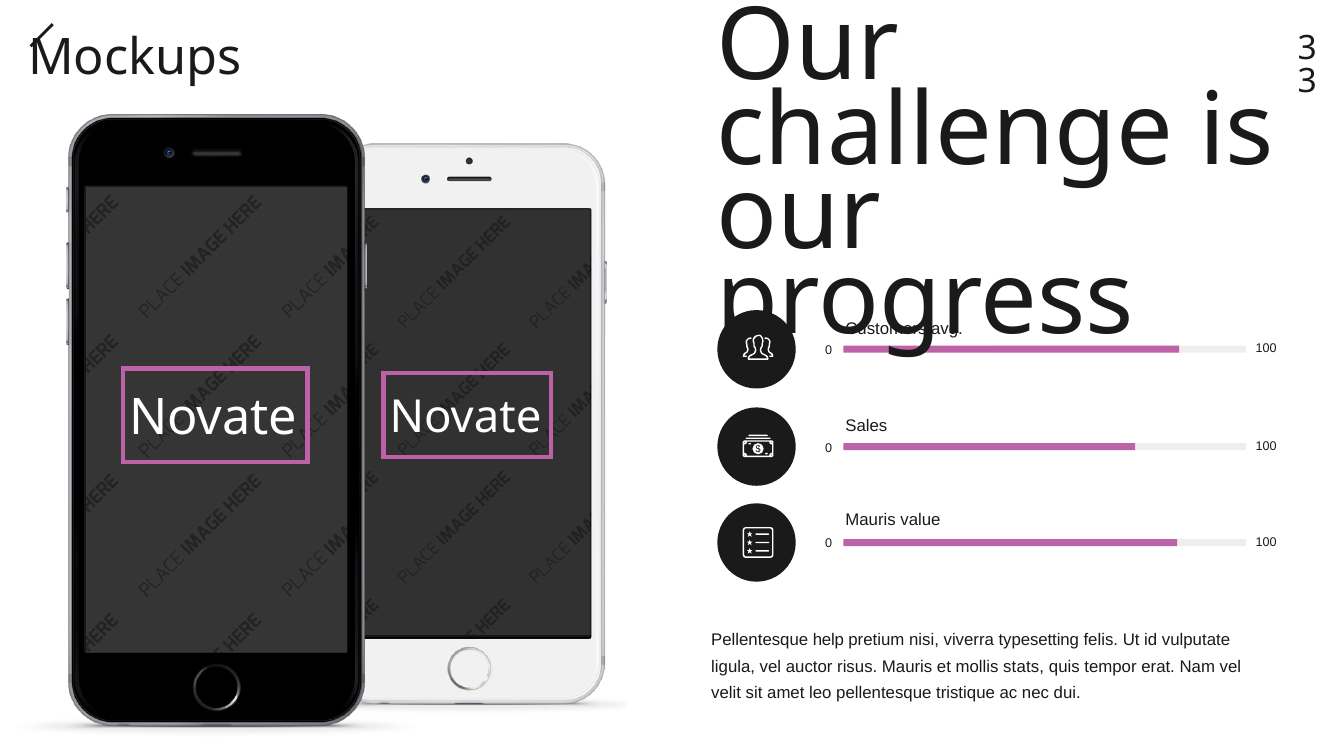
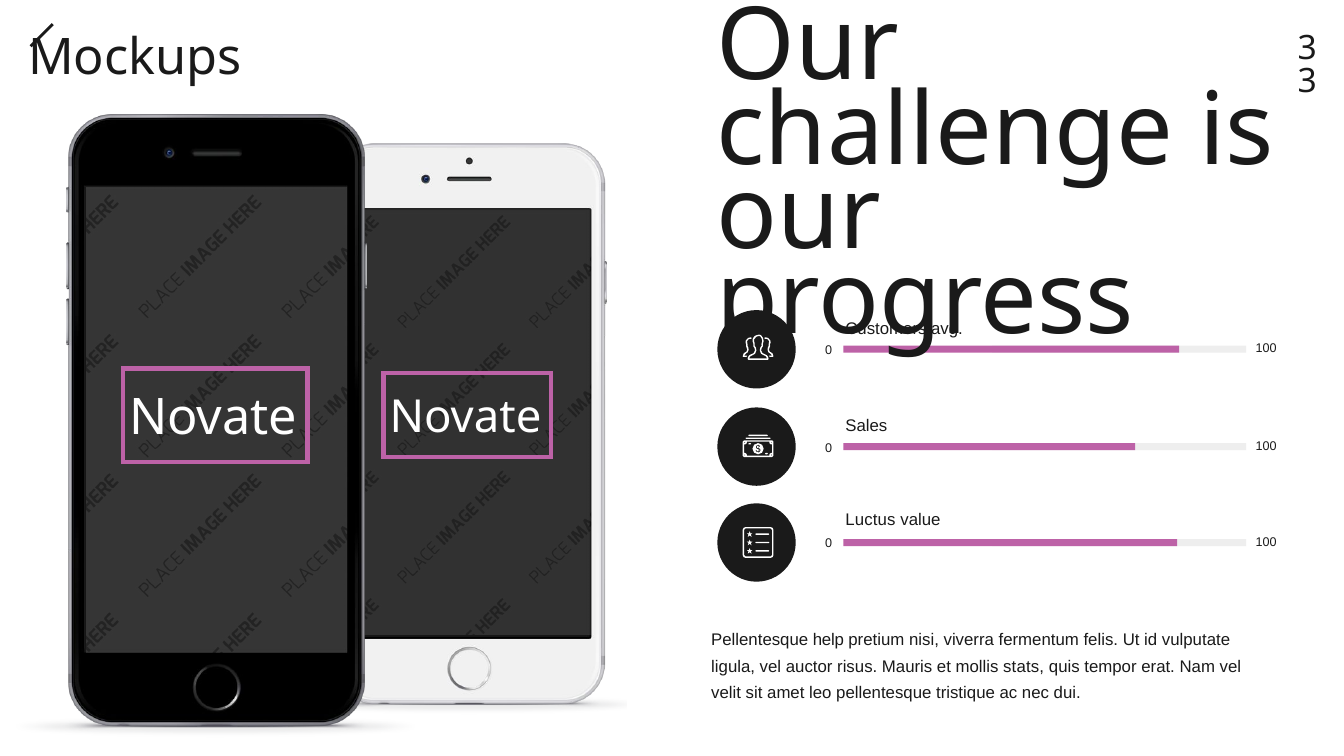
Mauris: Mauris -> Luctus (870, 520)
typesetting: typesetting -> fermentum (1039, 640)
